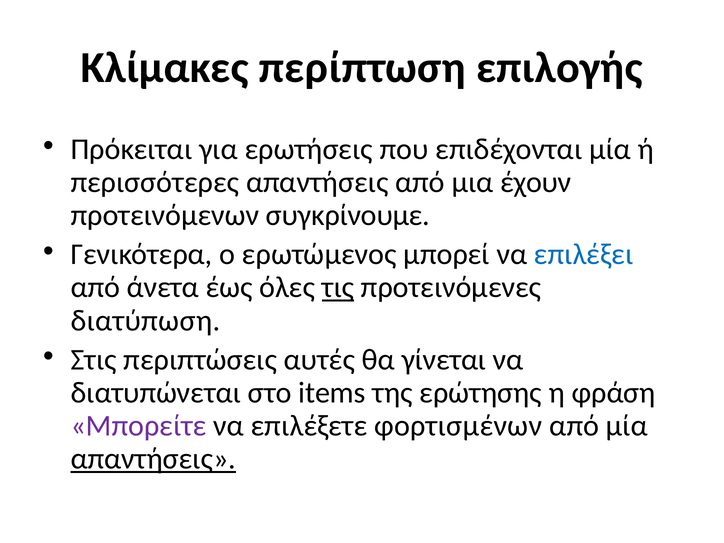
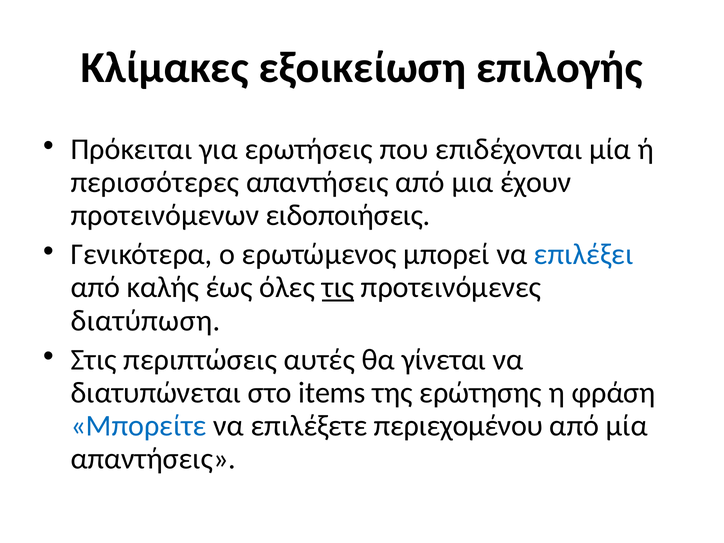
περίπτωση: περίπτωση -> εξοικείωση (362, 67)
συγκρίνουμε: συγκρίνουμε -> ειδοποιήσεις (348, 215)
άνετα: άνετα -> καλής (163, 287)
Μπορείτε colour: purple -> blue (139, 426)
φορτισμένων: φορτισμένων -> περιεχομένου (459, 426)
απαντήσεις underline: present -> none (153, 459)
